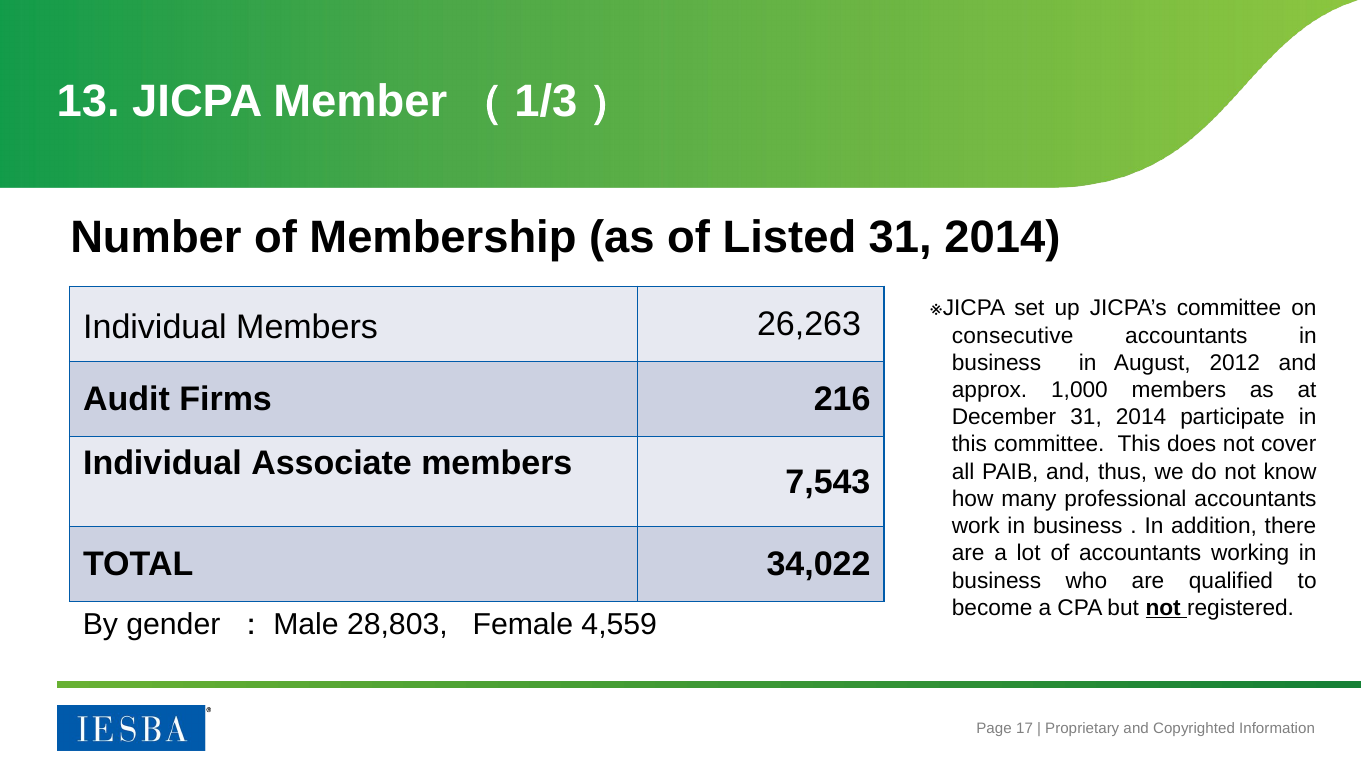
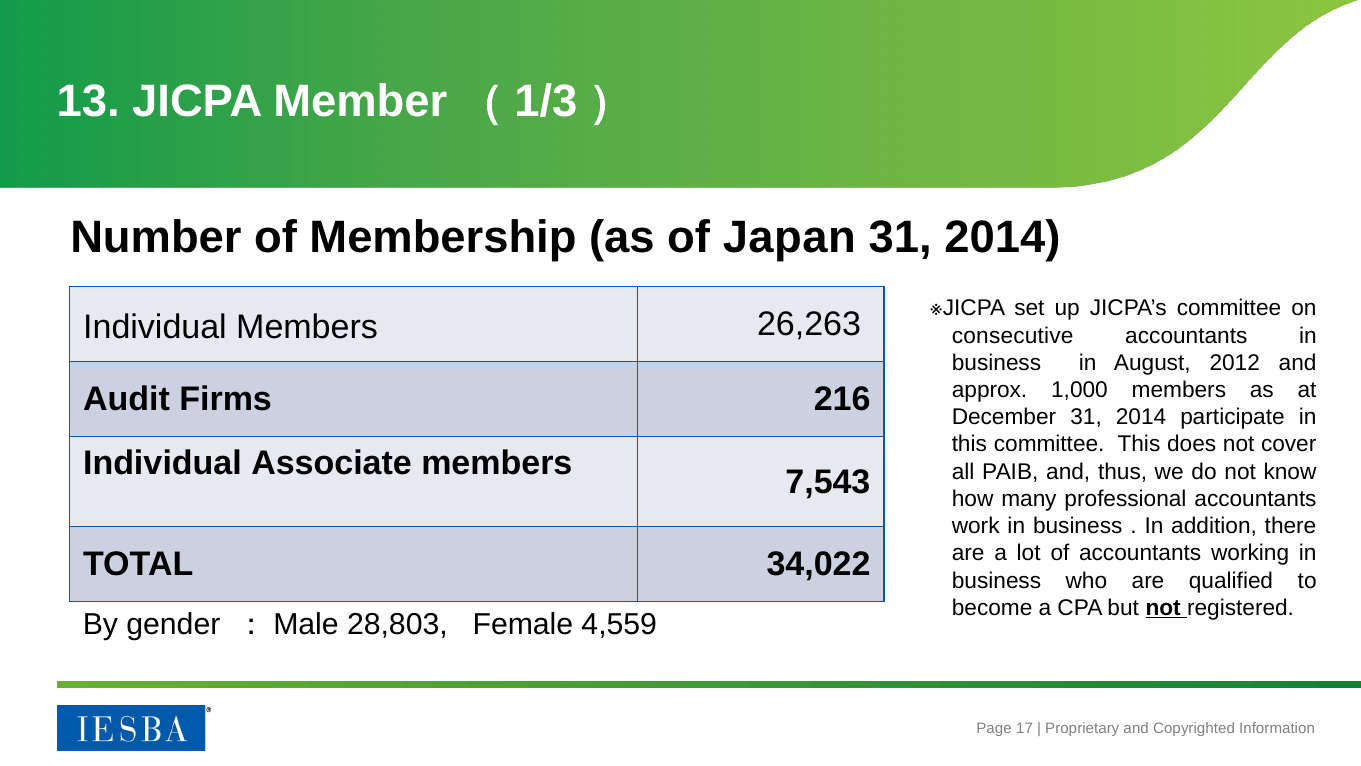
Listed: Listed -> Japan (789, 238)
